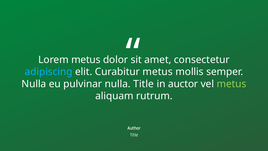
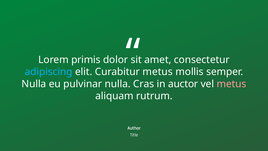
Lorem metus: metus -> primis (86, 60)
nulla Title: Title -> Cras (144, 84)
metus colour: light green -> pink (231, 84)
